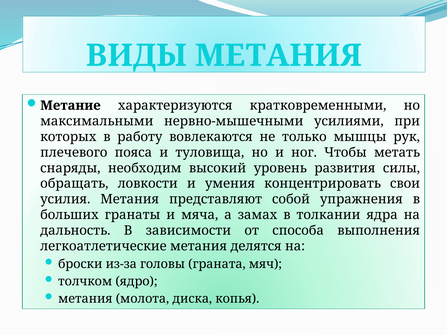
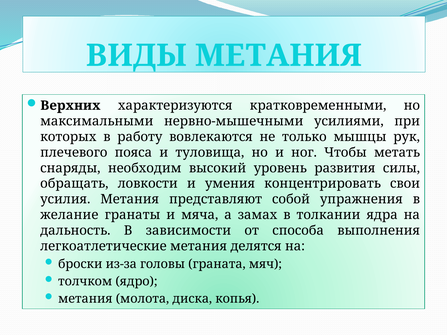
Метание: Метание -> Верхних (70, 106)
больших: больших -> желание (69, 215)
